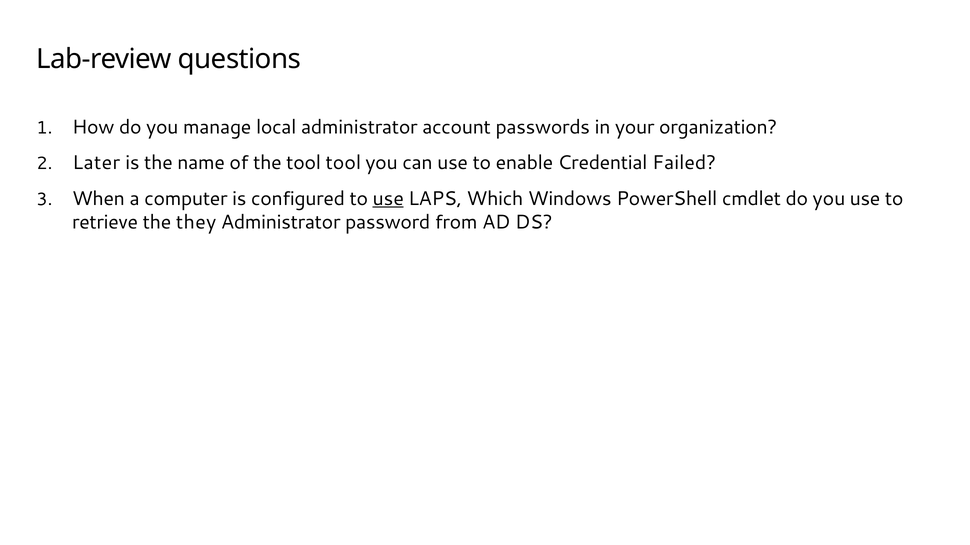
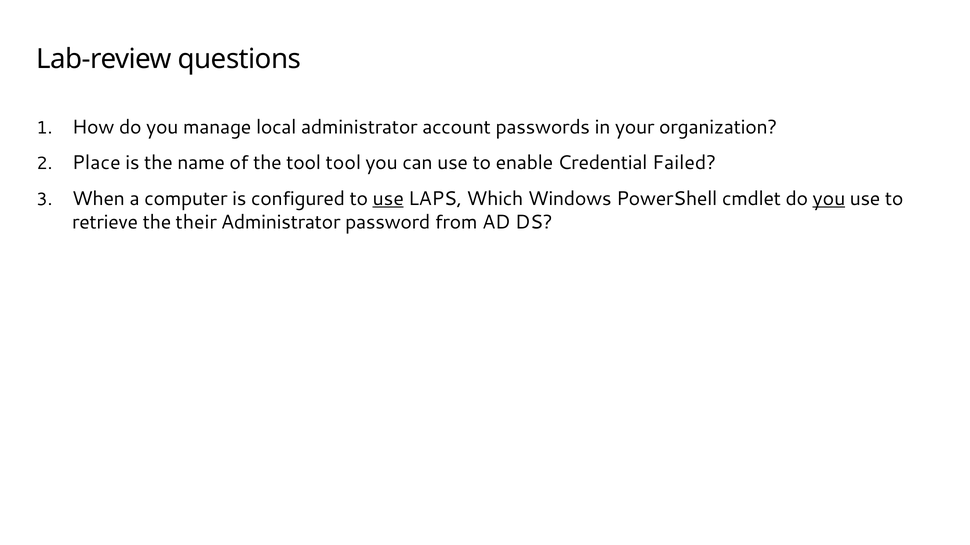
Later: Later -> Place (96, 163)
you underline: none -> present (829, 199)
they: they -> their (196, 223)
